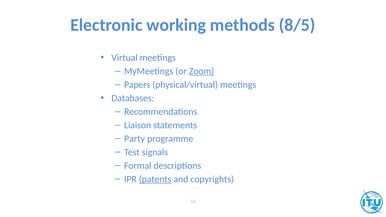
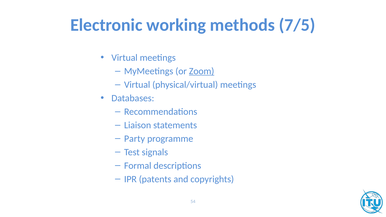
8/5: 8/5 -> 7/5 (297, 25)
Papers: Papers -> Virtual (137, 85)
patents underline: present -> none (155, 179)
